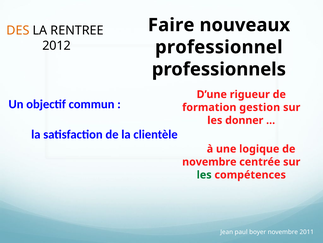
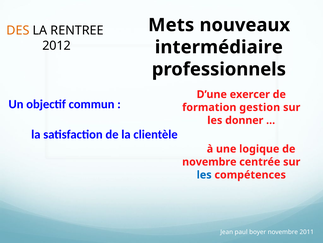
Faire: Faire -> Mets (171, 25)
professionnel: professionnel -> intermédiaire (219, 47)
rigueur: rigueur -> exercer (250, 94)
les colour: green -> blue (204, 174)
